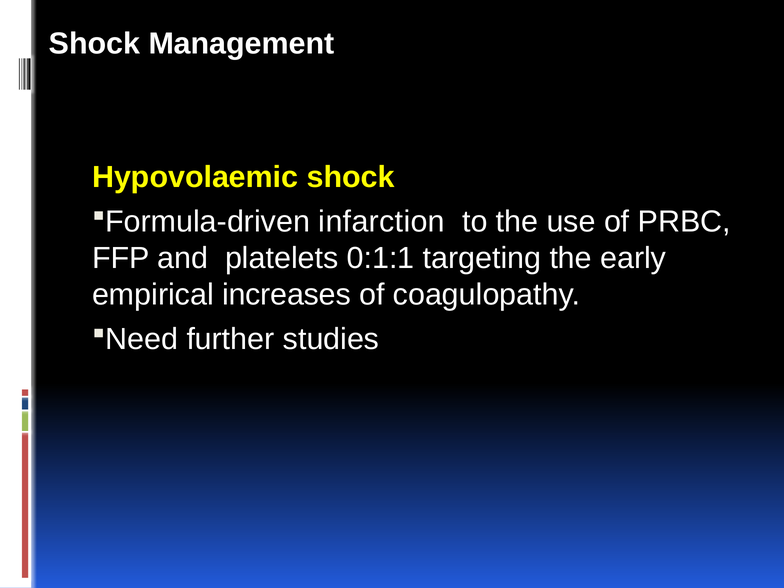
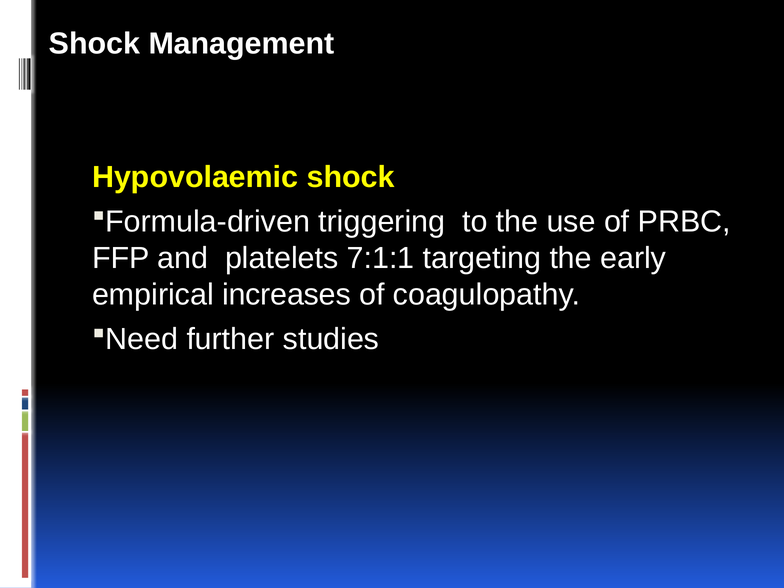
infarction: infarction -> triggering (382, 222)
0:1:1: 0:1:1 -> 7:1:1 (381, 258)
